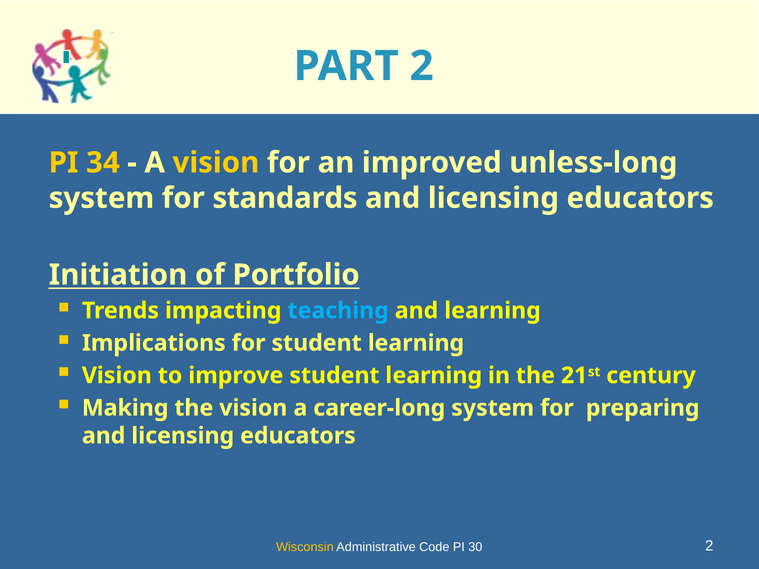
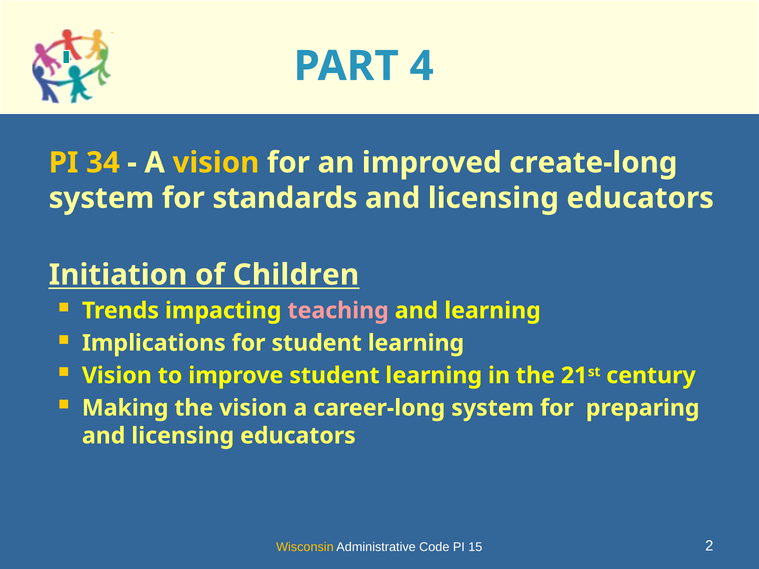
PART 2: 2 -> 4 (422, 66)
unless-long: unless-long -> create-long (593, 163)
Portfolio: Portfolio -> Children (296, 275)
teaching colour: light blue -> pink (338, 311)
30: 30 -> 15 (475, 547)
